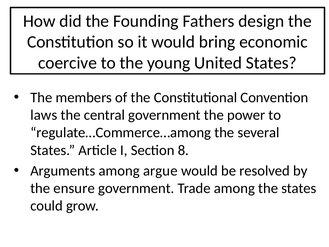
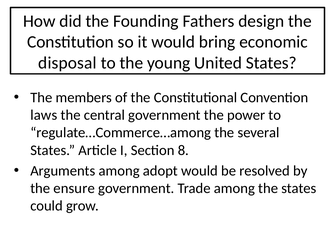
coercive: coercive -> disposal (67, 63)
argue: argue -> adopt (160, 171)
